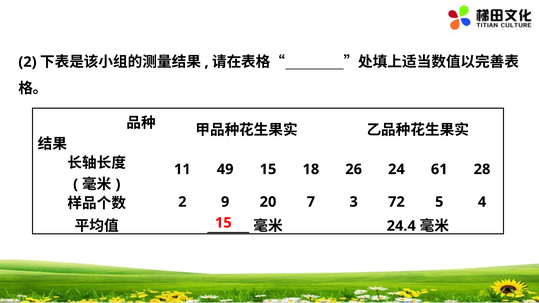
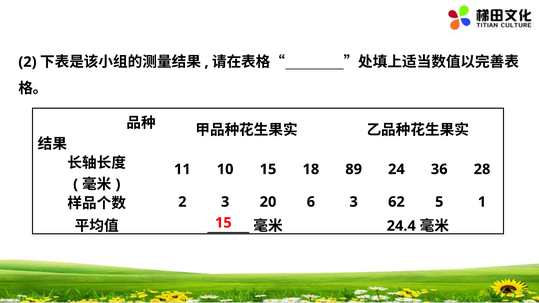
49: 49 -> 10 (225, 169)
26: 26 -> 89 (354, 169)
61: 61 -> 36 (439, 169)
2 9: 9 -> 3 (225, 202)
7: 7 -> 6 (311, 202)
72: 72 -> 62 (396, 202)
4: 4 -> 1 (482, 202)
